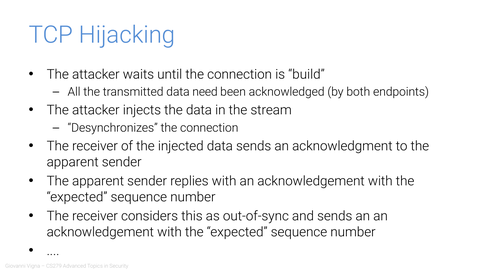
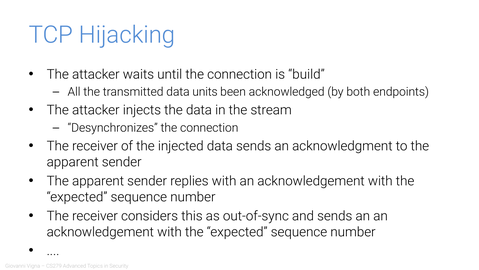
need: need -> units (205, 92)
